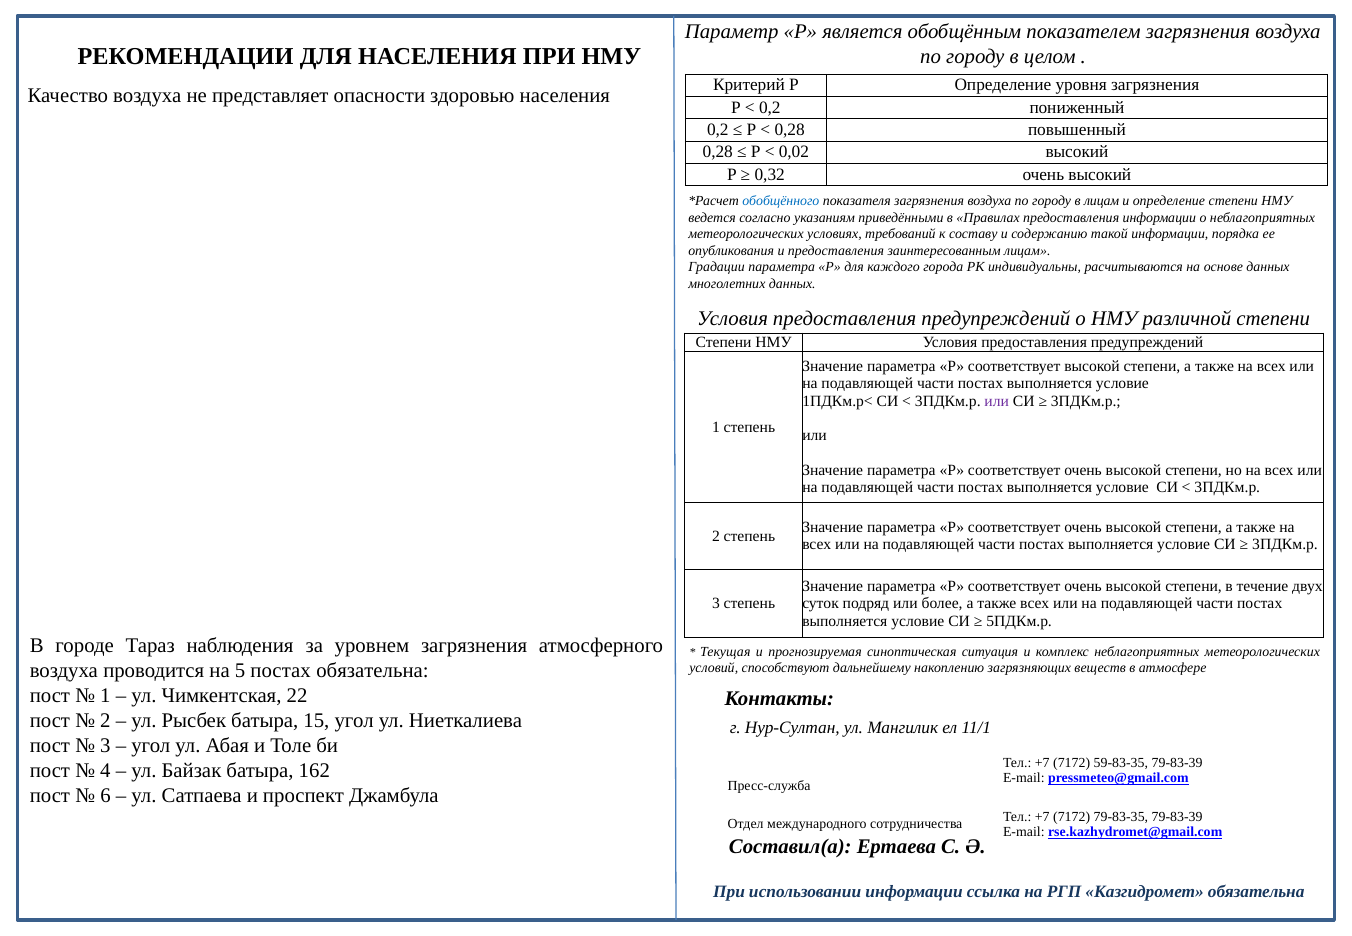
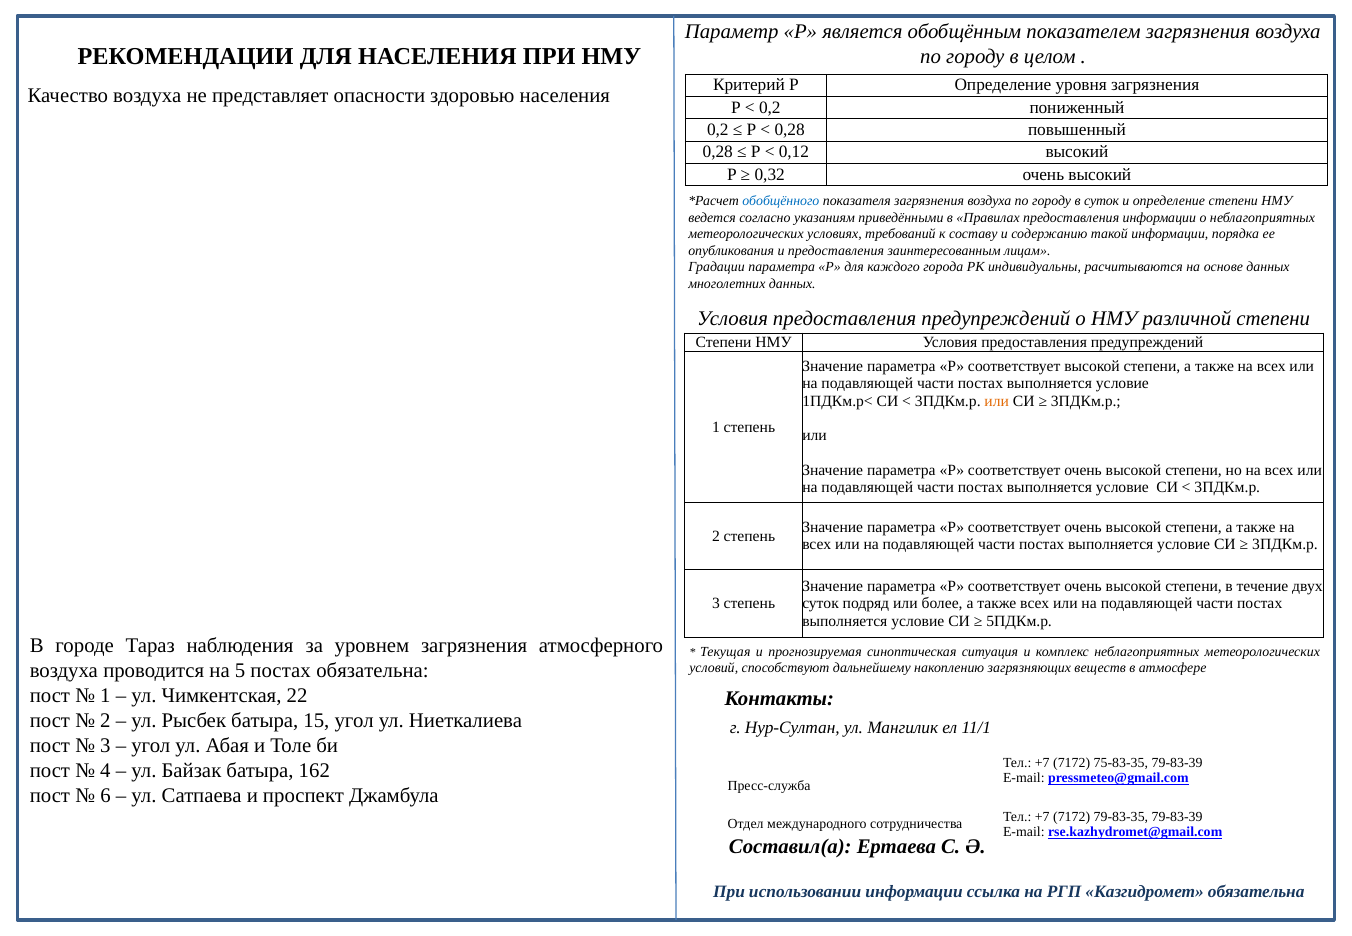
0,02: 0,02 -> 0,12 (794, 152)
в лицам: лицам -> суток (1102, 201)
или colour: purple -> orange (997, 401)
59-83-35: 59-83-35 -> 75-83-35 (1121, 762)
